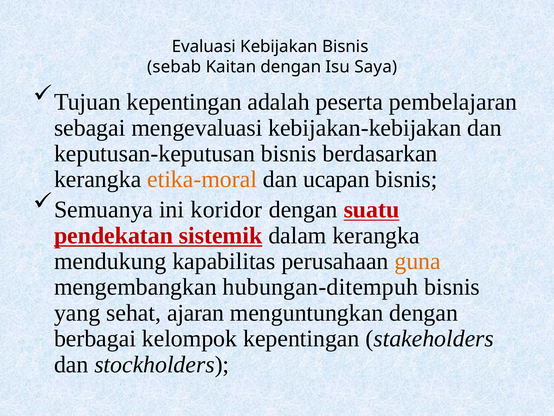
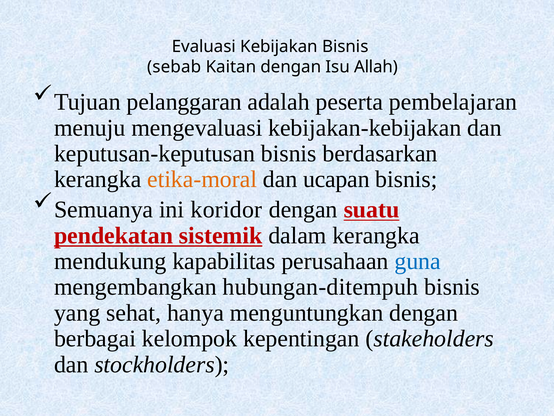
Saya: Saya -> Allah (376, 67)
Tujuan kepentingan: kepentingan -> pelanggaran (184, 102)
sebagai: sebagai -> menuju (90, 128)
guna colour: orange -> blue (418, 261)
ajaran: ajaran -> hanya (195, 313)
